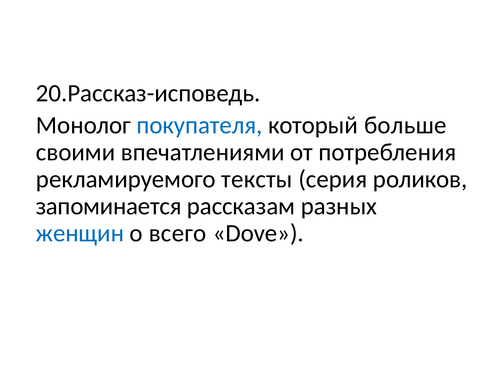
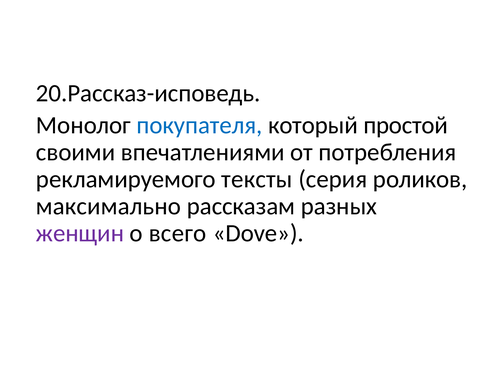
больше: больше -> простой (406, 125)
запоминается: запоминается -> максимально (108, 206)
женщин colour: blue -> purple (80, 233)
